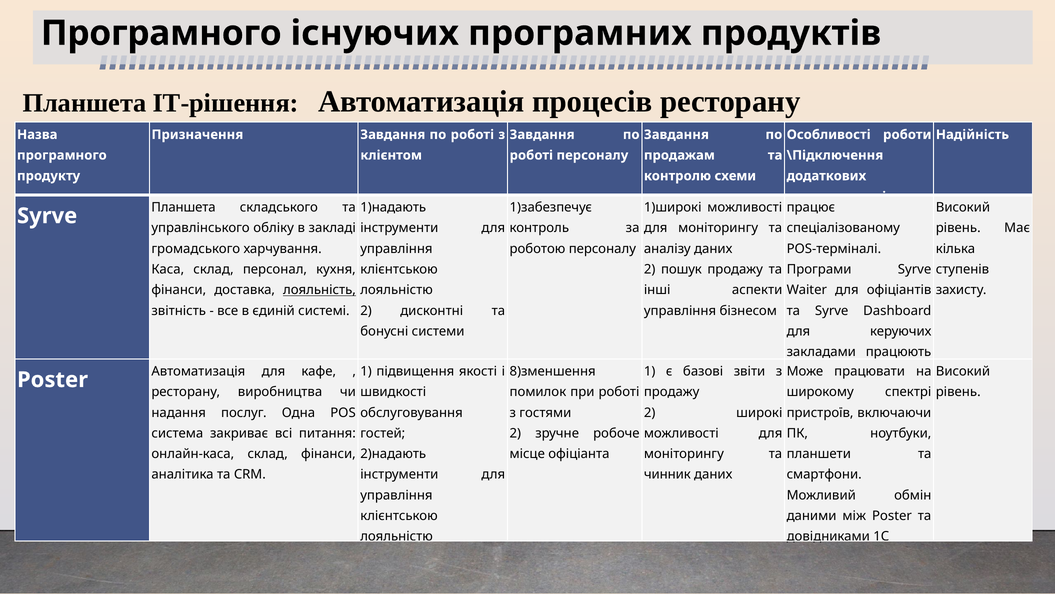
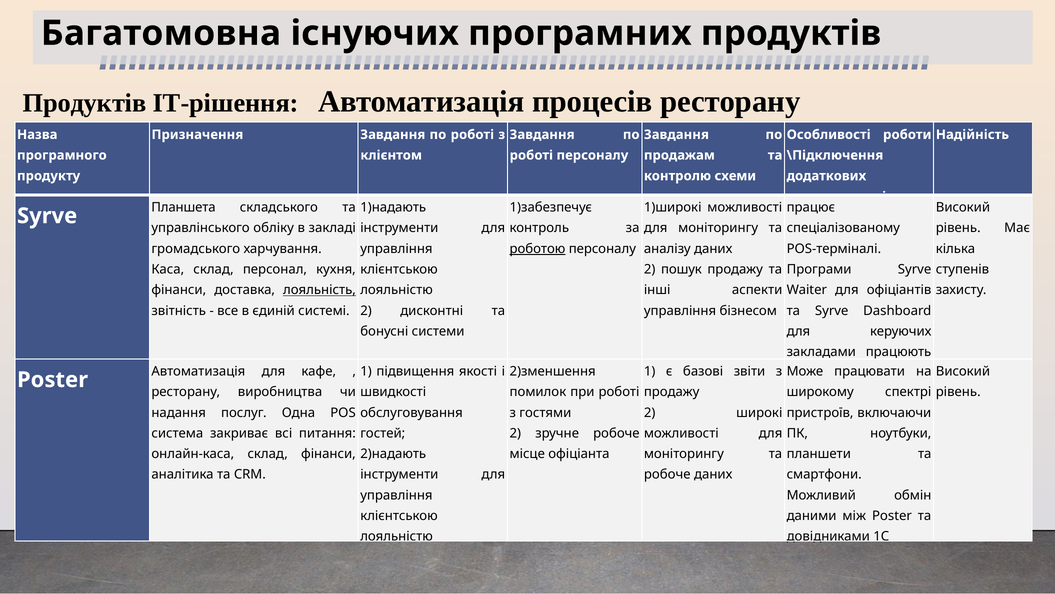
Програмного: Програмного -> Багатомовна (161, 33)
Планшета: Планшета -> Продуктів (85, 103)
роботою underline: none -> present (537, 249)
8)зменшення: 8)зменшення -> 2)зменшення (553, 371)
чинник: чинник -> робоче (667, 474)
